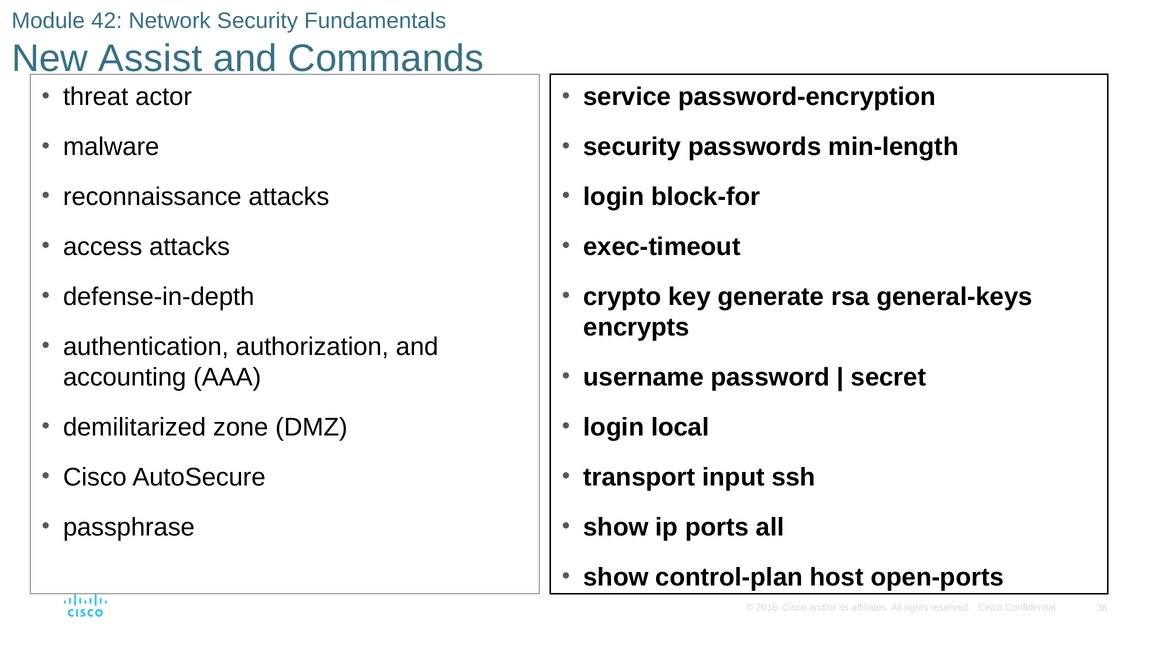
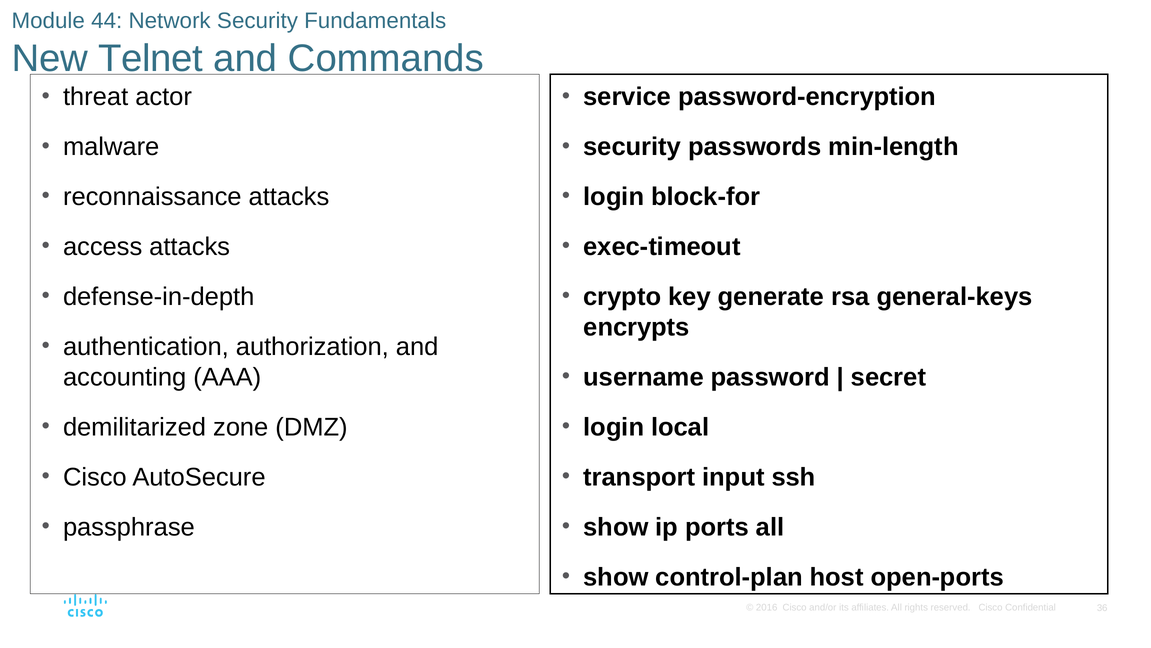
42: 42 -> 44 (107, 21)
Assist: Assist -> Telnet (151, 58)
